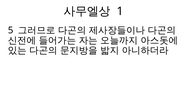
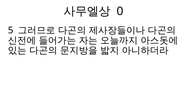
1: 1 -> 0 (120, 11)
